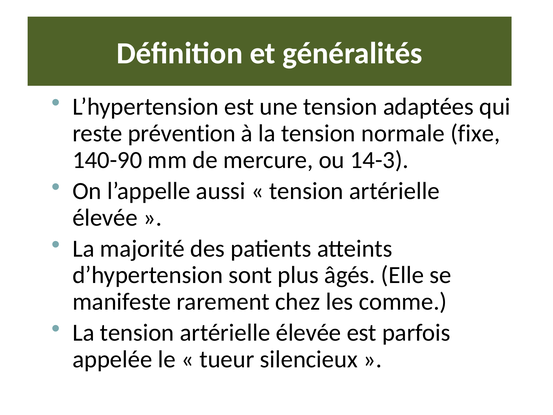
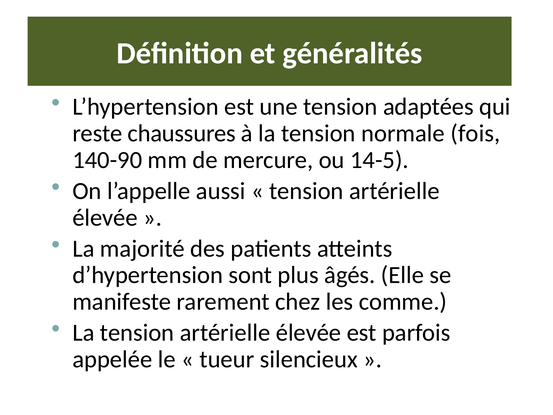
prévention: prévention -> chaussures (182, 133)
fixe: fixe -> fois (475, 133)
14-3: 14-3 -> 14-5 (379, 160)
